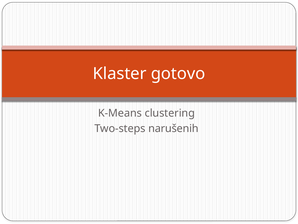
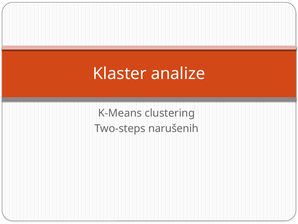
gotovo: gotovo -> analize (178, 73)
